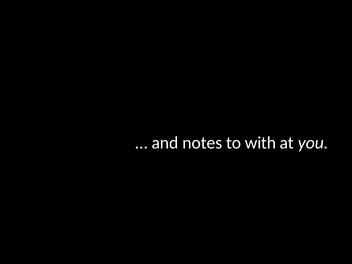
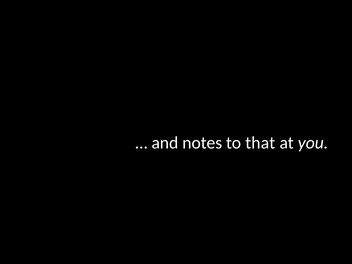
with: with -> that (260, 143)
